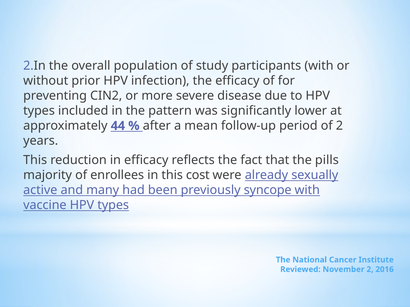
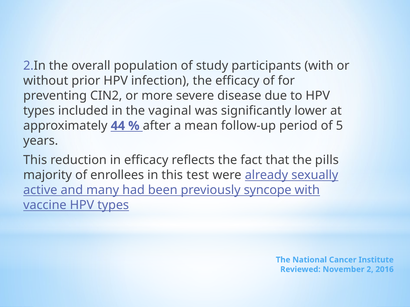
pattern: pattern -> vaginal (170, 111)
of 2: 2 -> 5 (339, 126)
cost: cost -> test (198, 175)
